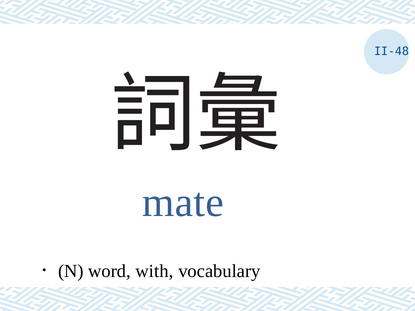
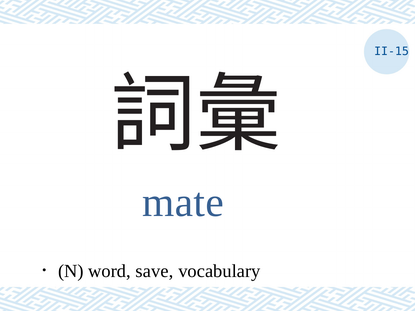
II-48: II-48 -> II-15 (391, 51)
with: with -> save (155, 271)
